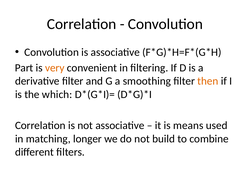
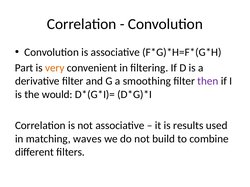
then colour: orange -> purple (208, 81)
which: which -> would (57, 95)
means: means -> results (188, 126)
longer: longer -> waves (87, 139)
